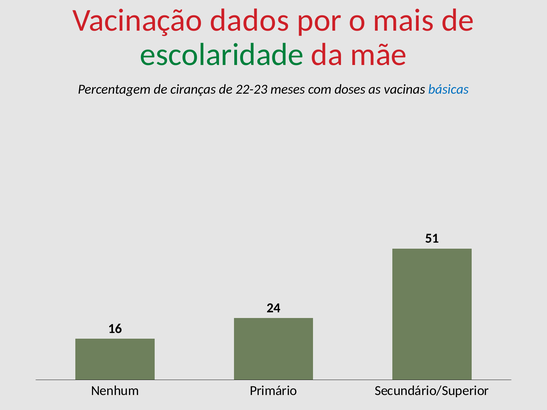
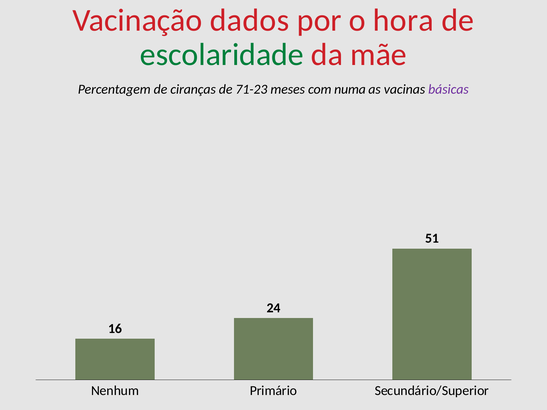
mais: mais -> hora (403, 20)
22-23: 22-23 -> 71-23 (251, 89)
doses: doses -> numa (350, 89)
básicas colour: blue -> purple (448, 89)
